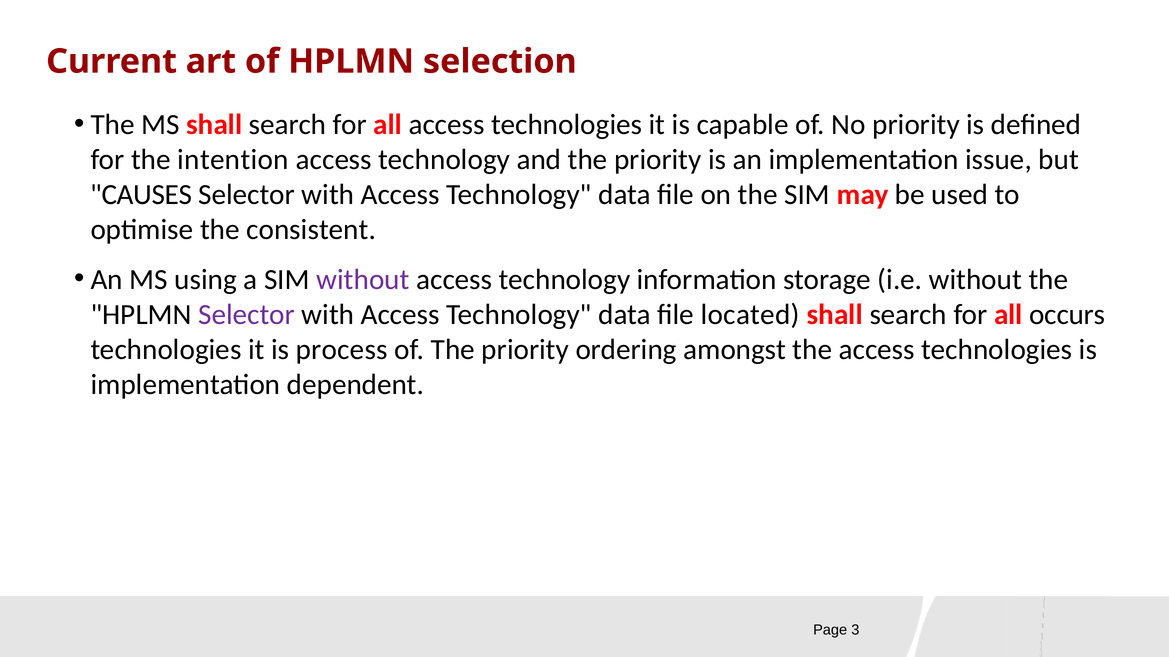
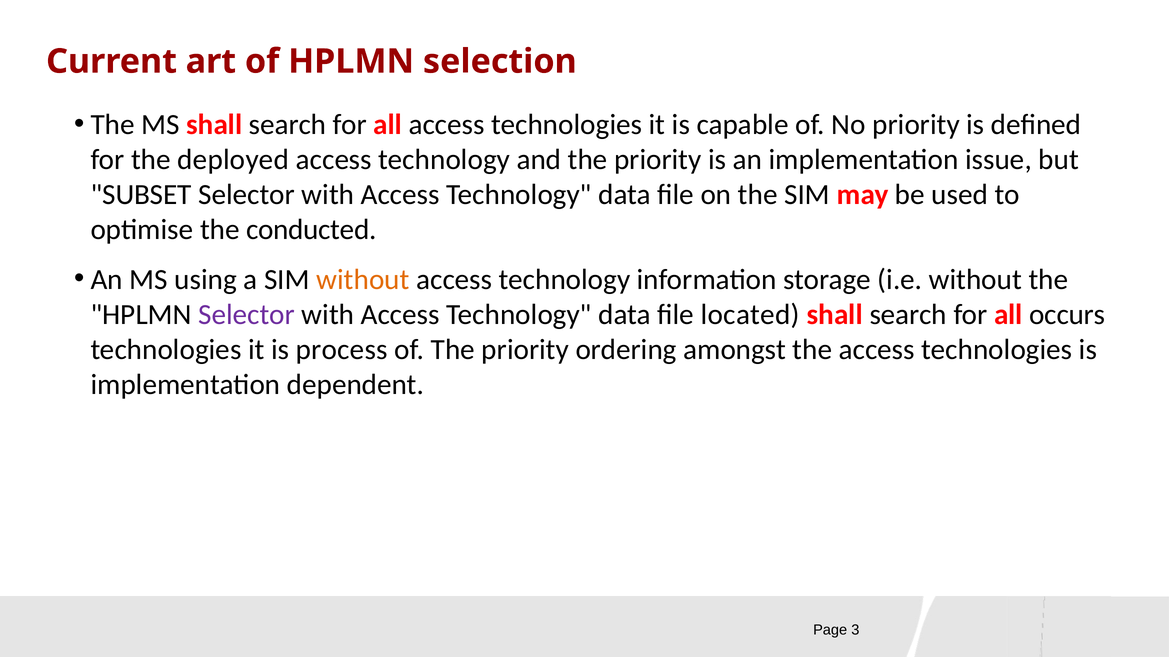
intention: intention -> deployed (233, 160)
CAUSES: CAUSES -> SUBSET (141, 195)
consistent: consistent -> conducted (311, 230)
without colour: purple -> orange (363, 280)
